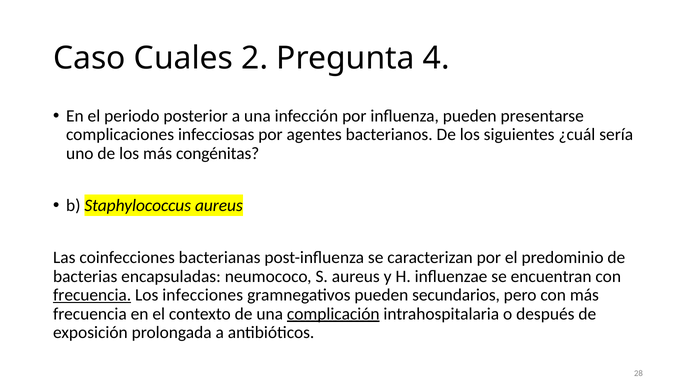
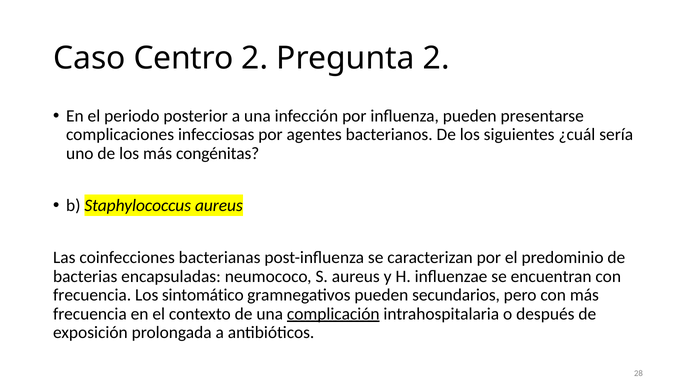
Cuales: Cuales -> Centro (184, 58)
Pregunta 4: 4 -> 2 (436, 58)
frecuencia underline: present -> none (92, 295)
infecciones: infecciones -> sintomático (203, 295)
